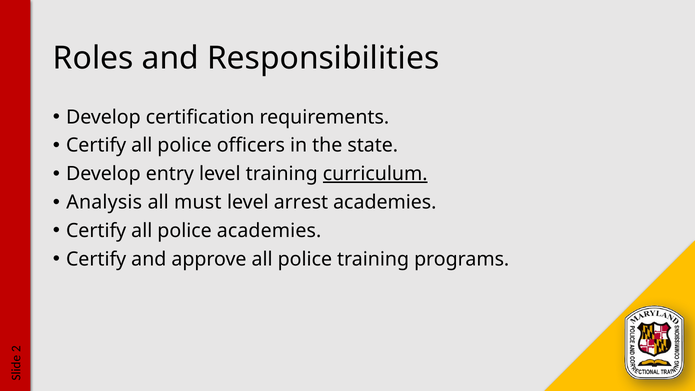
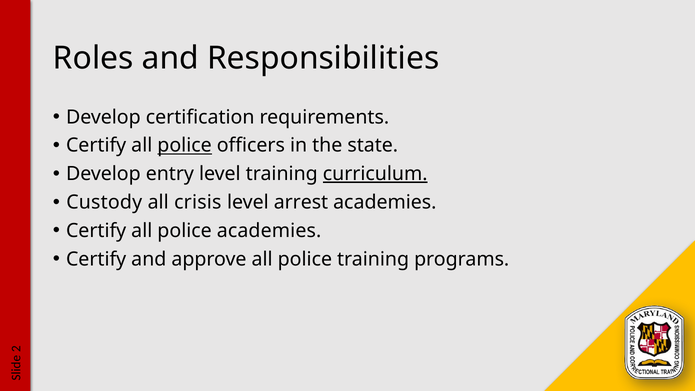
police underline: none -> present (185, 146)
Analysis: Analysis -> Custody (104, 202)
must: must -> crisis (198, 202)
